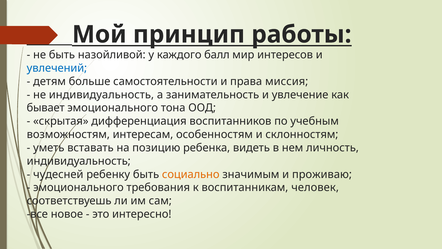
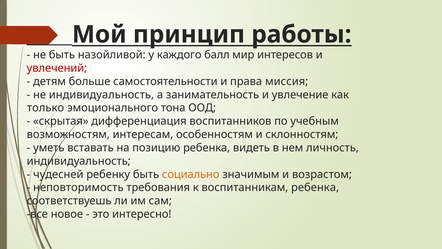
увлечений colour: blue -> red (57, 68)
бывает: бывает -> только (46, 108)
проживаю: проживаю -> возрастом (322, 174)
эмоционального: эмоционального -> неповторимость (78, 187)
воспитанникам человек: человек -> ребенка (315, 187)
